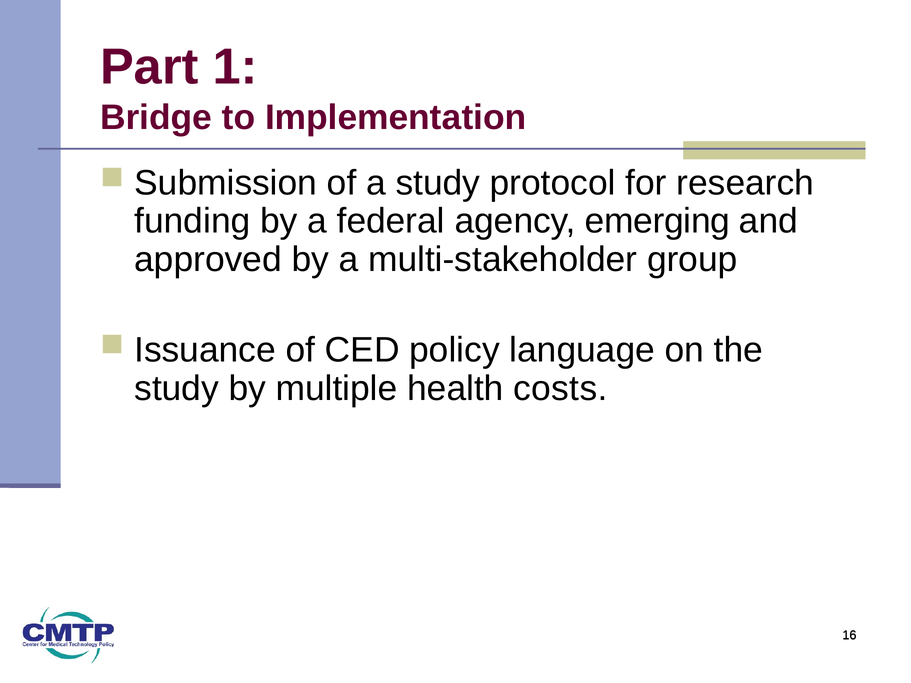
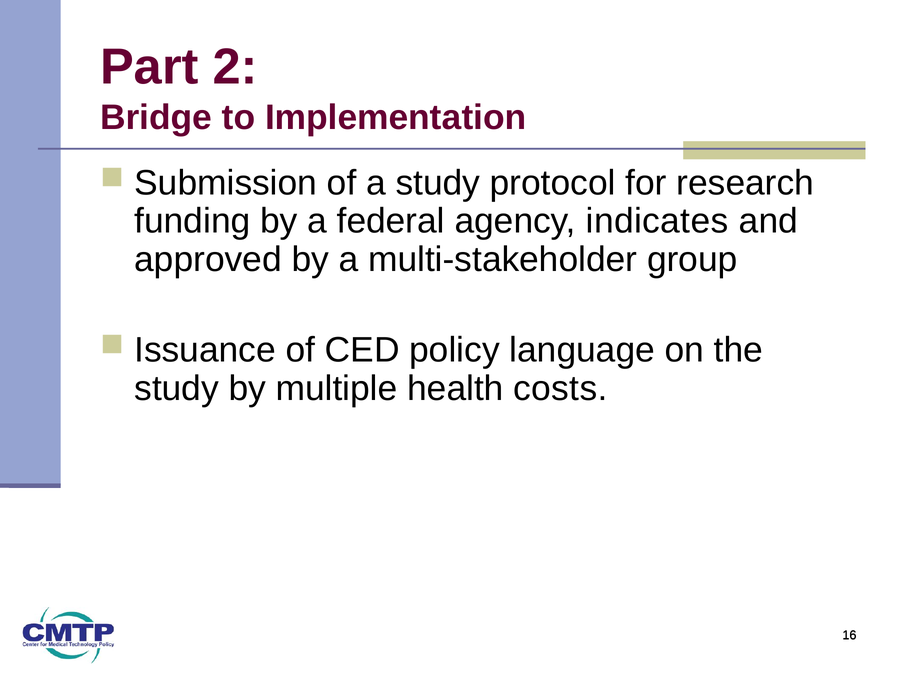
1: 1 -> 2 (235, 67)
emerging: emerging -> indicates (657, 221)
